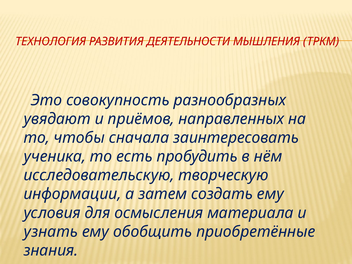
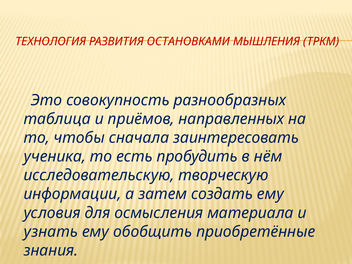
ДЕЯТЕЛЬНОСТИ: ДЕЯТЕЛЬНОСТИ -> ОСТАНОВКАМИ (188, 42)
увядают: увядают -> таблица (57, 119)
